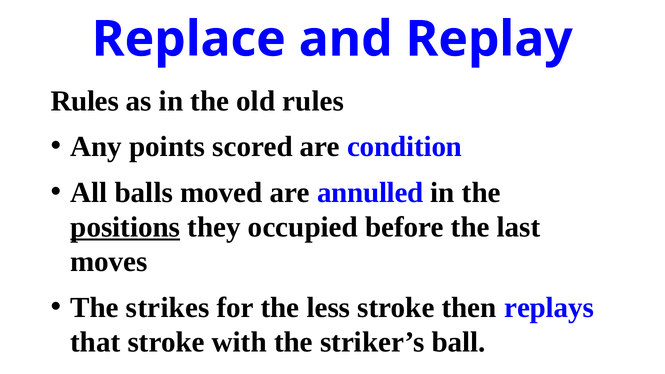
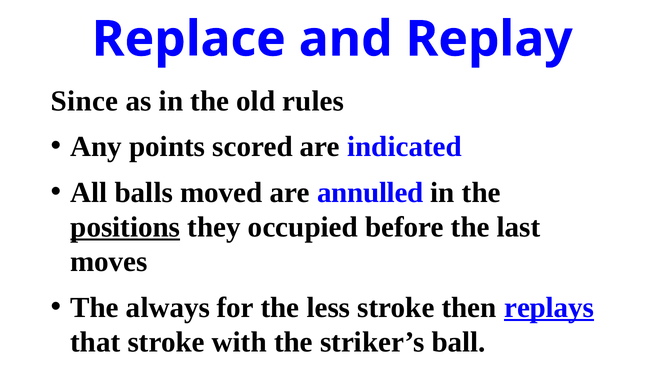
Rules: Rules -> Since (84, 101)
condition: condition -> indicated (405, 147)
strikes: strikes -> always (168, 307)
replays underline: none -> present (549, 307)
